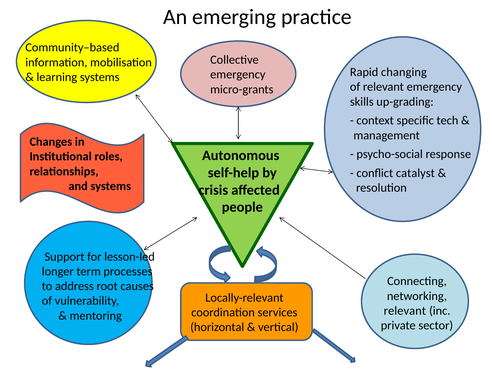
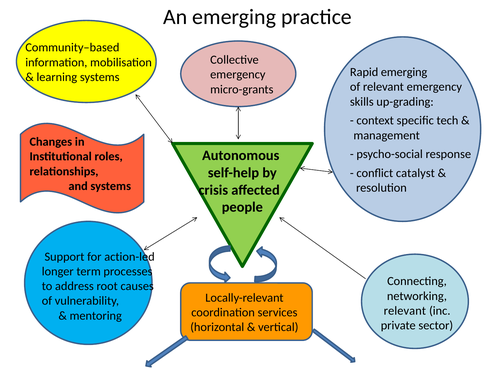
Rapid changing: changing -> emerging (404, 72)
lesson-led: lesson-led -> action-led (129, 257)
